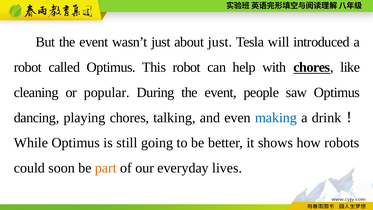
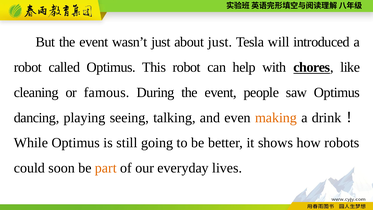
popular: popular -> famous (107, 92)
playing chores: chores -> seeing (129, 118)
making colour: blue -> orange (276, 118)
